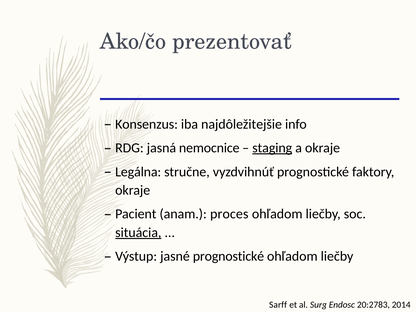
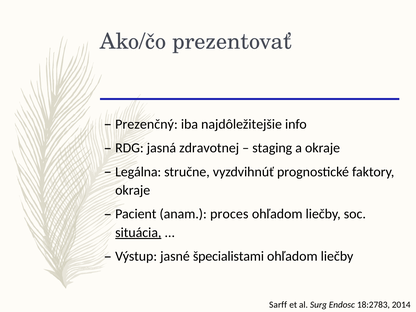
Konsenzus: Konsenzus -> Prezenčný (146, 124)
nemocnice: nemocnice -> zdravotnej (209, 148)
staging underline: present -> none (272, 148)
jasné prognostické: prognostické -> špecialistami (228, 256)
20:2783: 20:2783 -> 18:2783 (373, 305)
